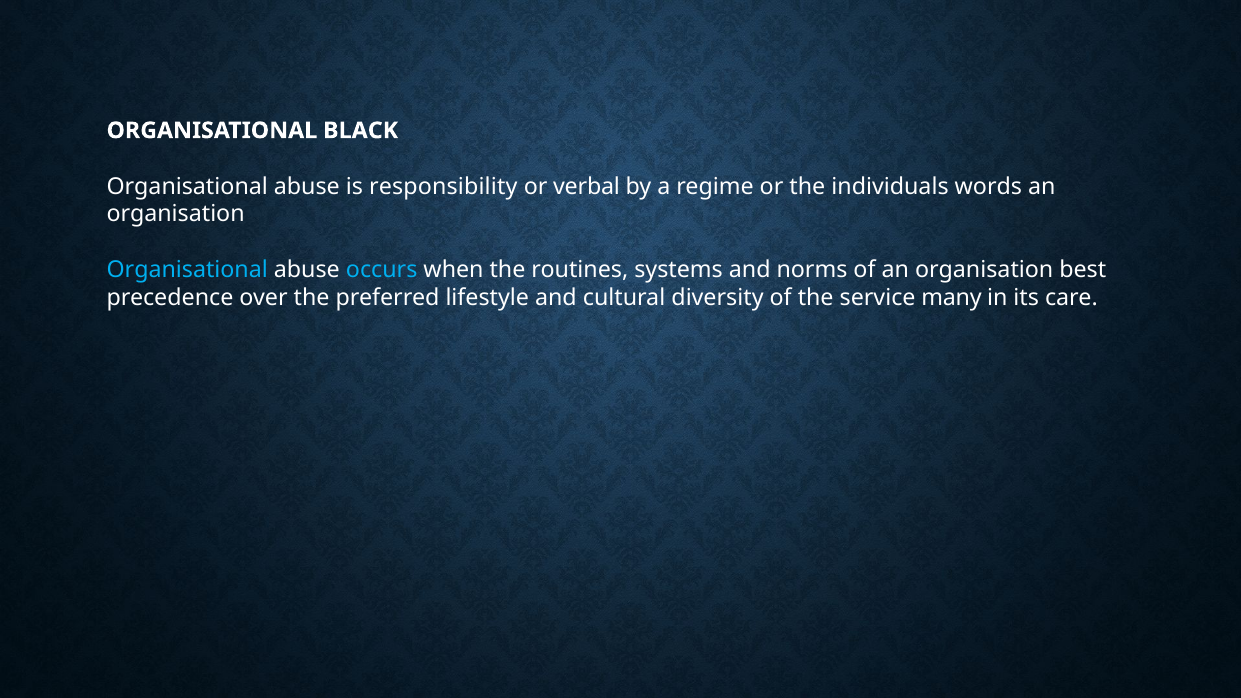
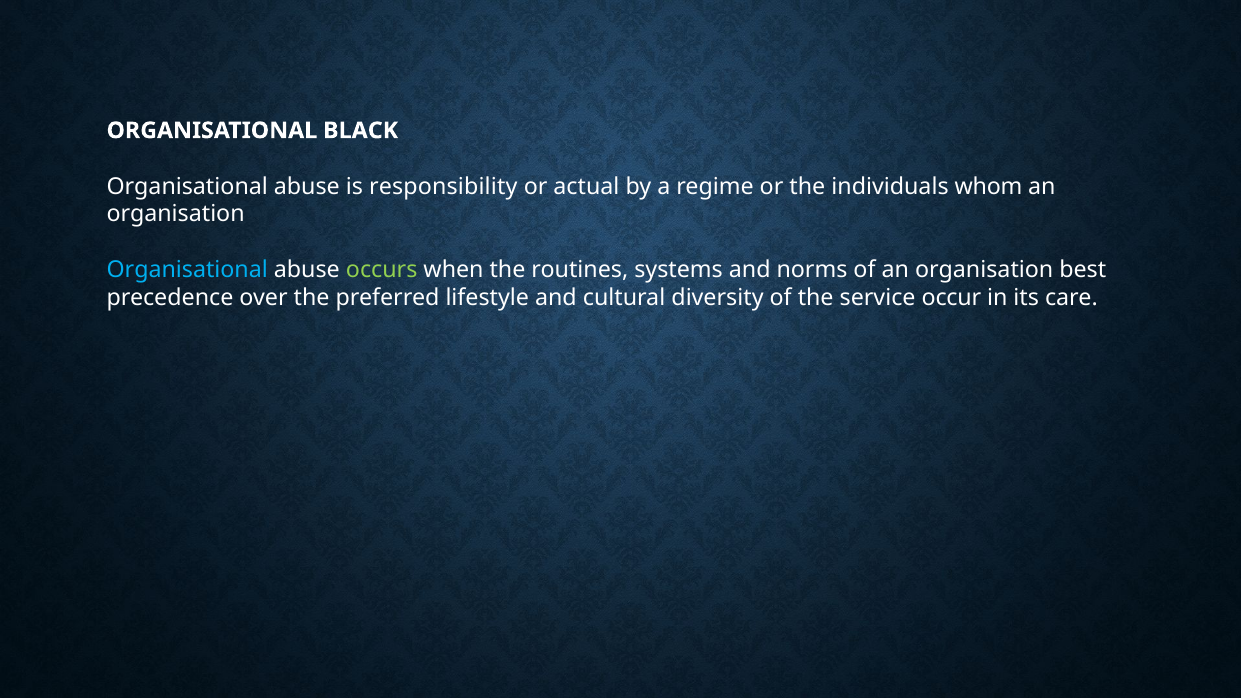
verbal: verbal -> actual (586, 186)
words: words -> whom (989, 186)
occurs colour: light blue -> light green (382, 270)
many: many -> occur (951, 298)
